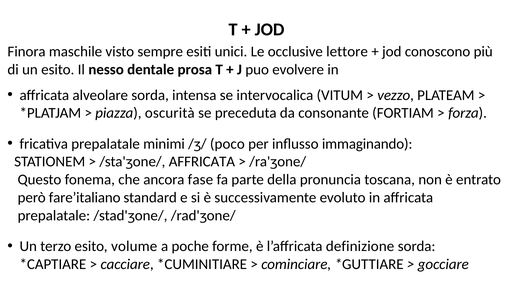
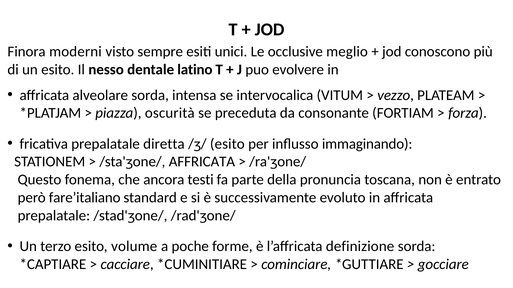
maschile: maschile -> moderni (75, 52)
lettore: lettore -> meglio (347, 52)
prosa: prosa -> latino (195, 70)
minimi: minimi -> diretta (164, 144)
/ʒ/ poco: poco -> esito (227, 144)
fase: fase -> testi (201, 180)
